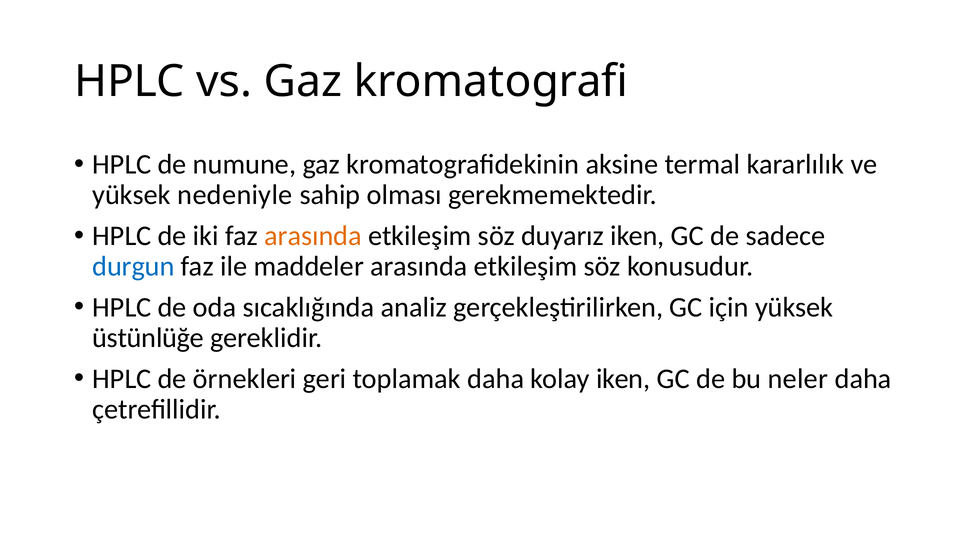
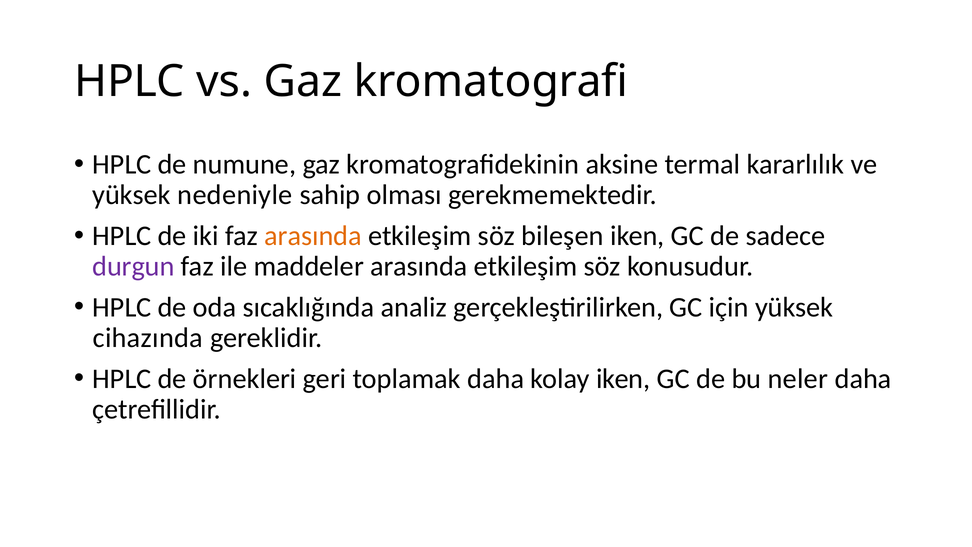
duyarız: duyarız -> bileşen (562, 236)
durgun colour: blue -> purple (133, 266)
üstünlüğe: üstünlüğe -> cihazında (148, 338)
